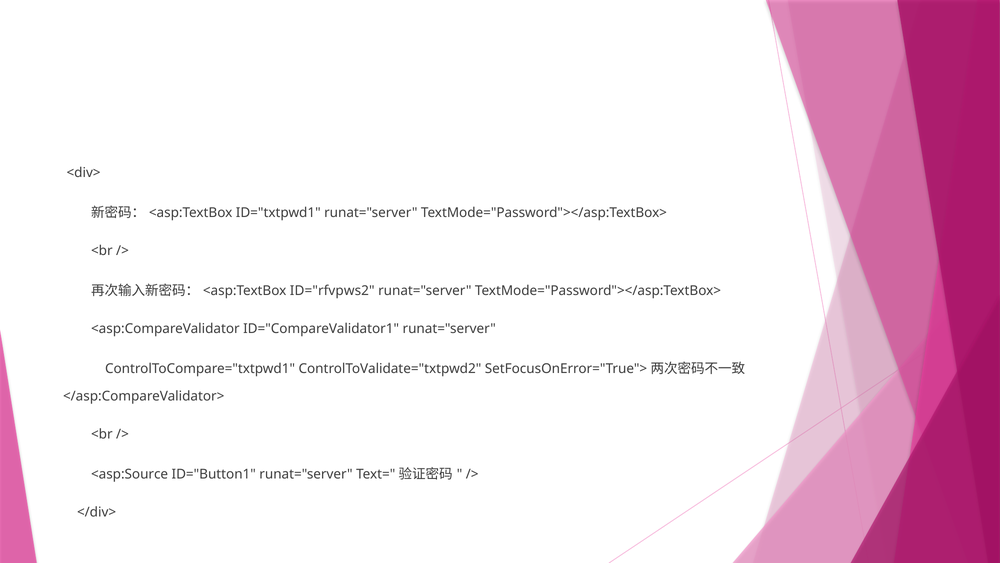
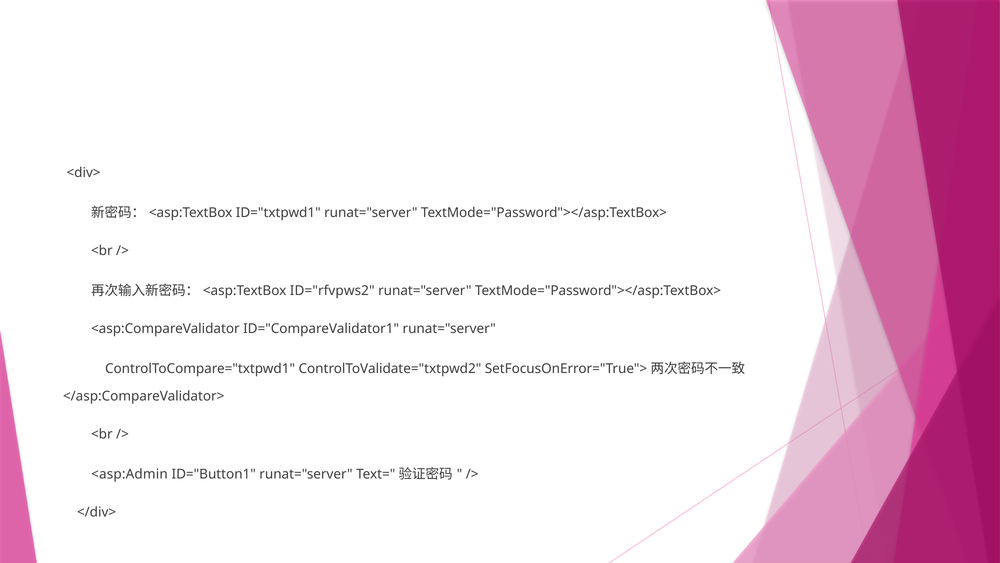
<asp:Source: <asp:Source -> <asp:Admin (129, 474)
